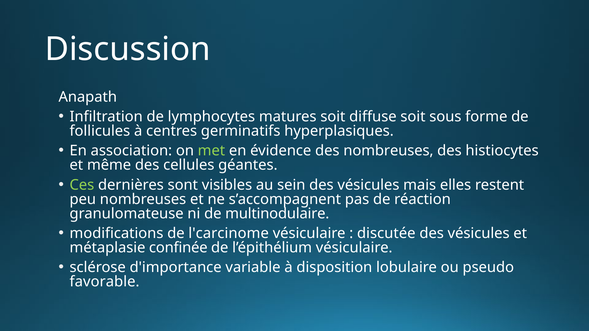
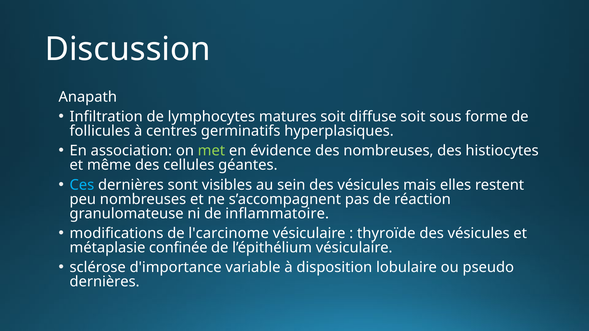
Ces colour: light green -> light blue (82, 185)
multinodulaire: multinodulaire -> inflammatoire (277, 214)
discutée: discutée -> thyroïde (386, 234)
favorable: favorable -> dernières (105, 282)
